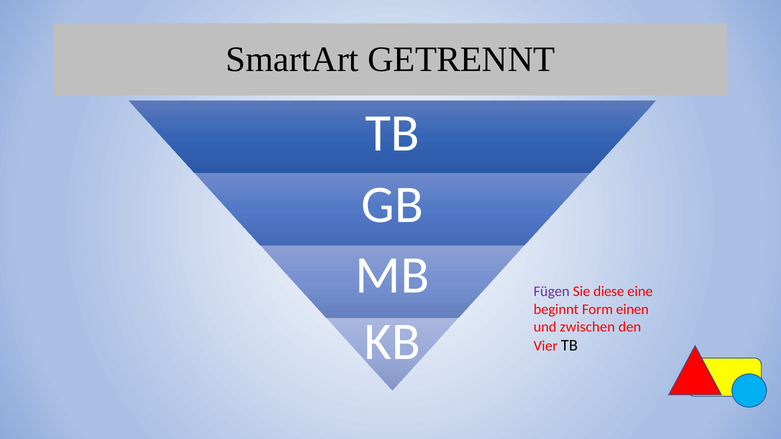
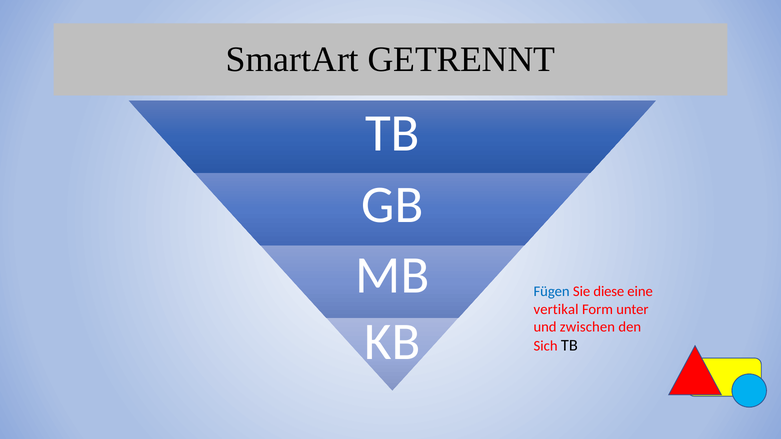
Fügen colour: purple -> blue (552, 292)
beginnt: beginnt -> vertikal (556, 309)
einen: einen -> unter (632, 309)
Vier: Vier -> Sich (546, 346)
